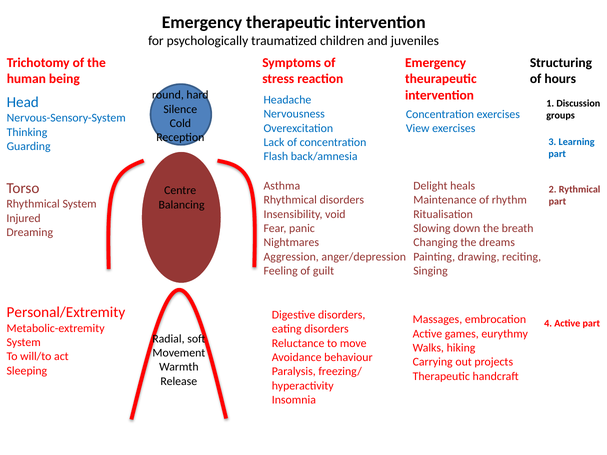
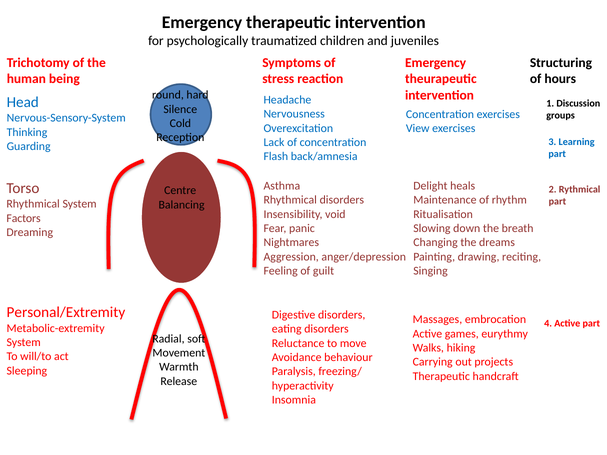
Injured: Injured -> Factors (24, 218)
